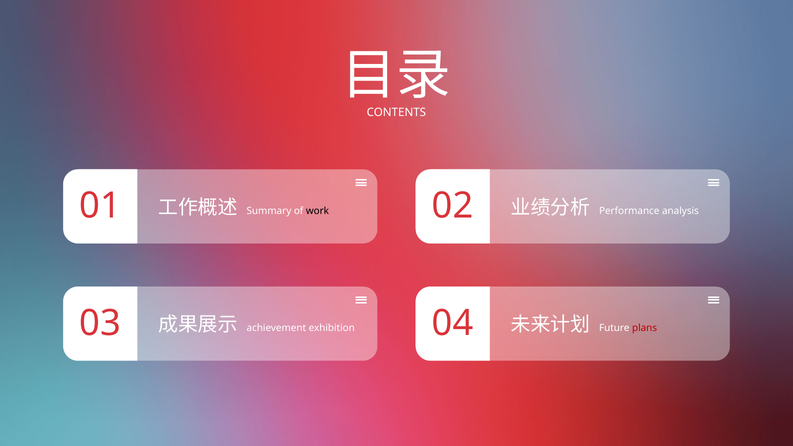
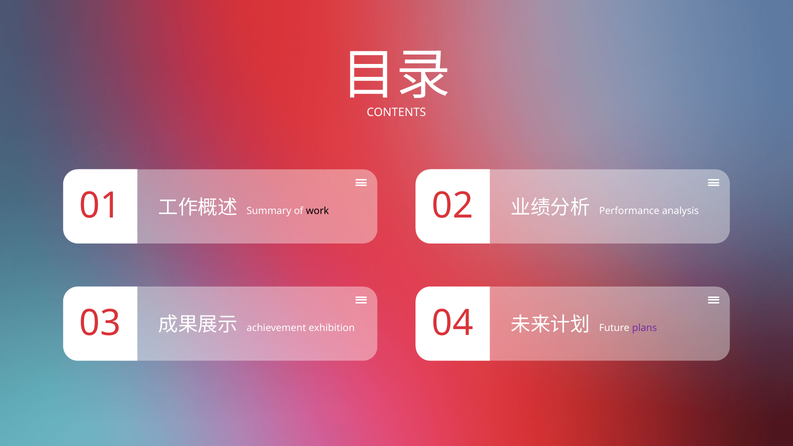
plans colour: red -> purple (645, 328)
